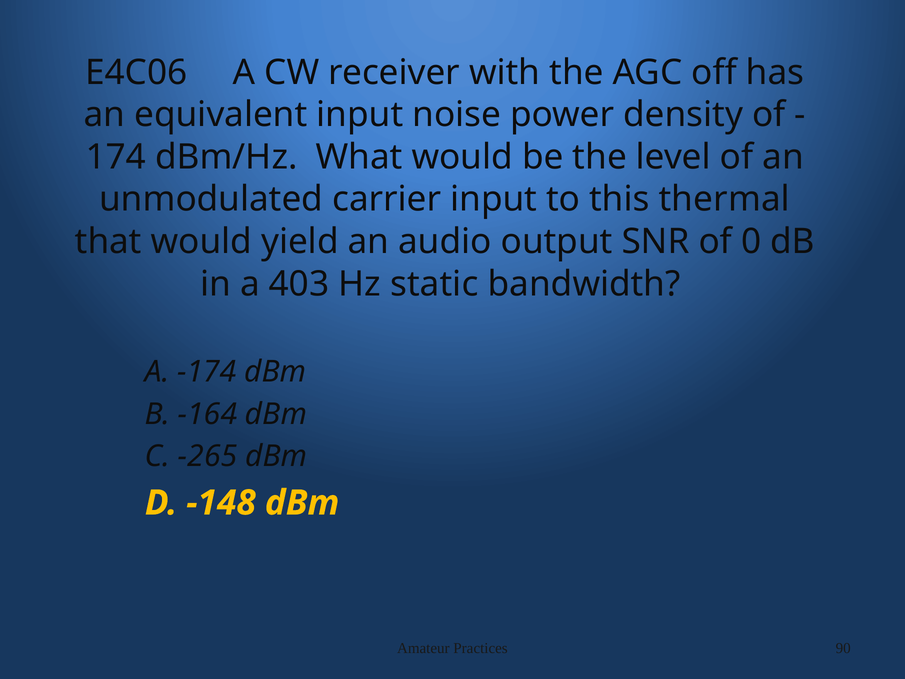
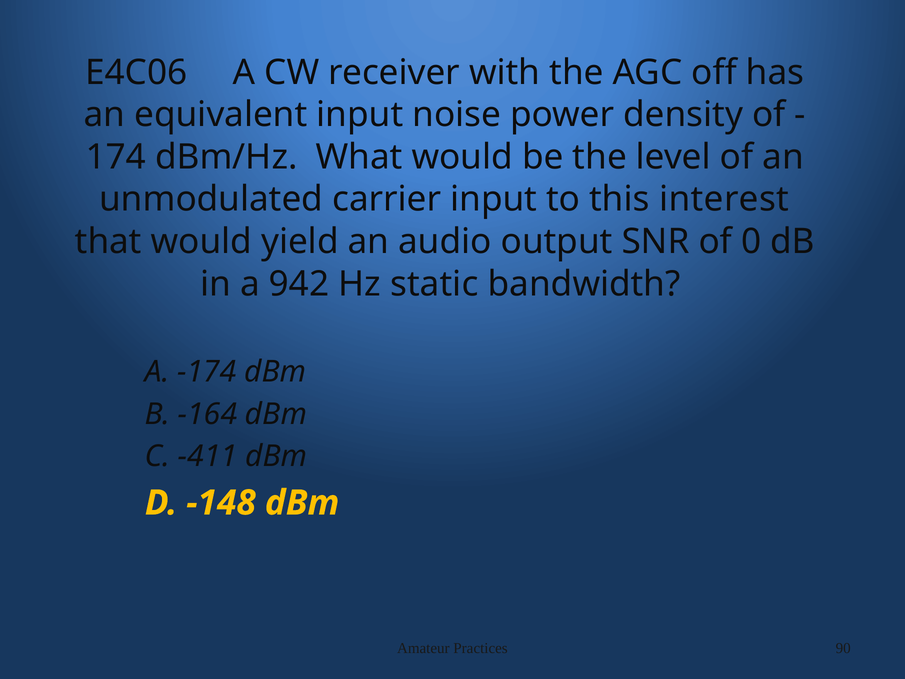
thermal: thermal -> interest (724, 199)
403: 403 -> 942 (299, 284)
-265: -265 -> -411 (208, 456)
